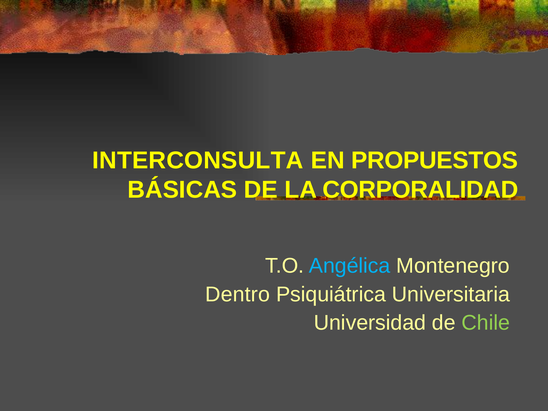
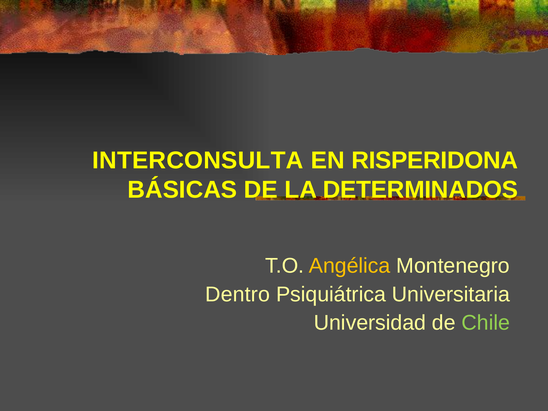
PROPUESTOS: PROPUESTOS -> RISPERIDONA (435, 161)
CORPORALIDAD: CORPORALIDAD -> DETERMINADOS (420, 190)
Angélica colour: light blue -> yellow (350, 266)
